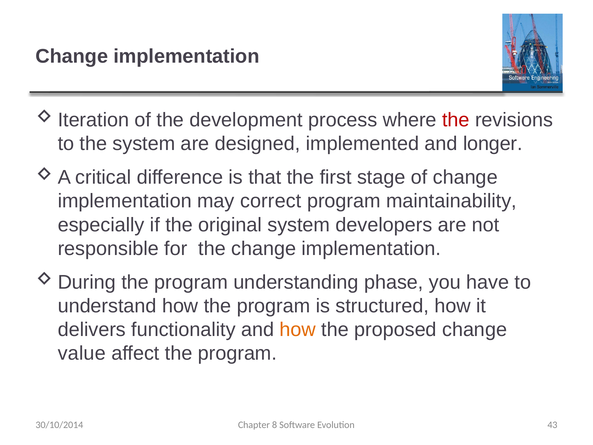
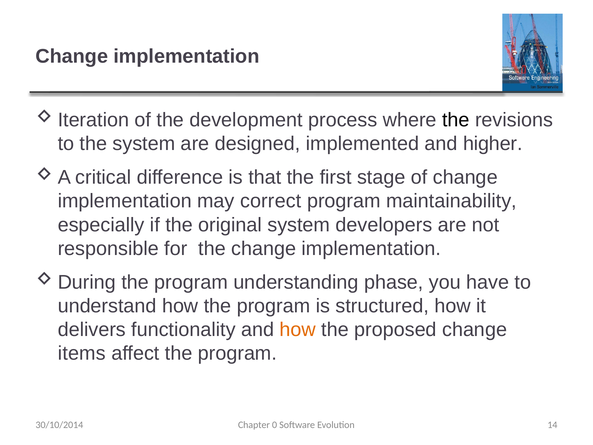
the colour: red -> black (456, 120)
longer: longer -> higher (493, 144)
value: value -> items (82, 353)
8: 8 -> 0 (275, 425)
43: 43 -> 14 (552, 425)
